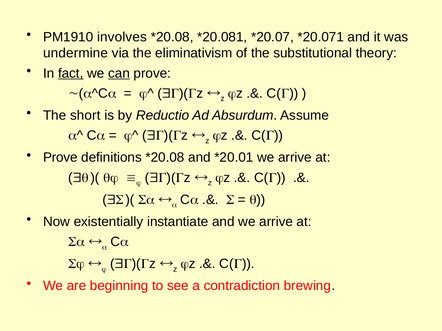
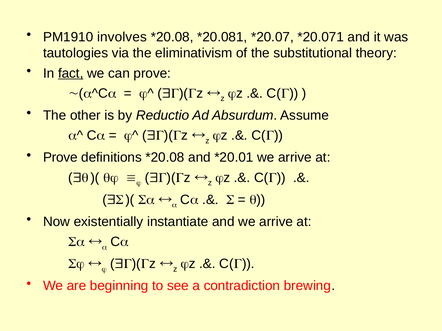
undermine: undermine -> tautologies (76, 53)
can underline: present -> none (119, 73)
short: short -> other (85, 116)
